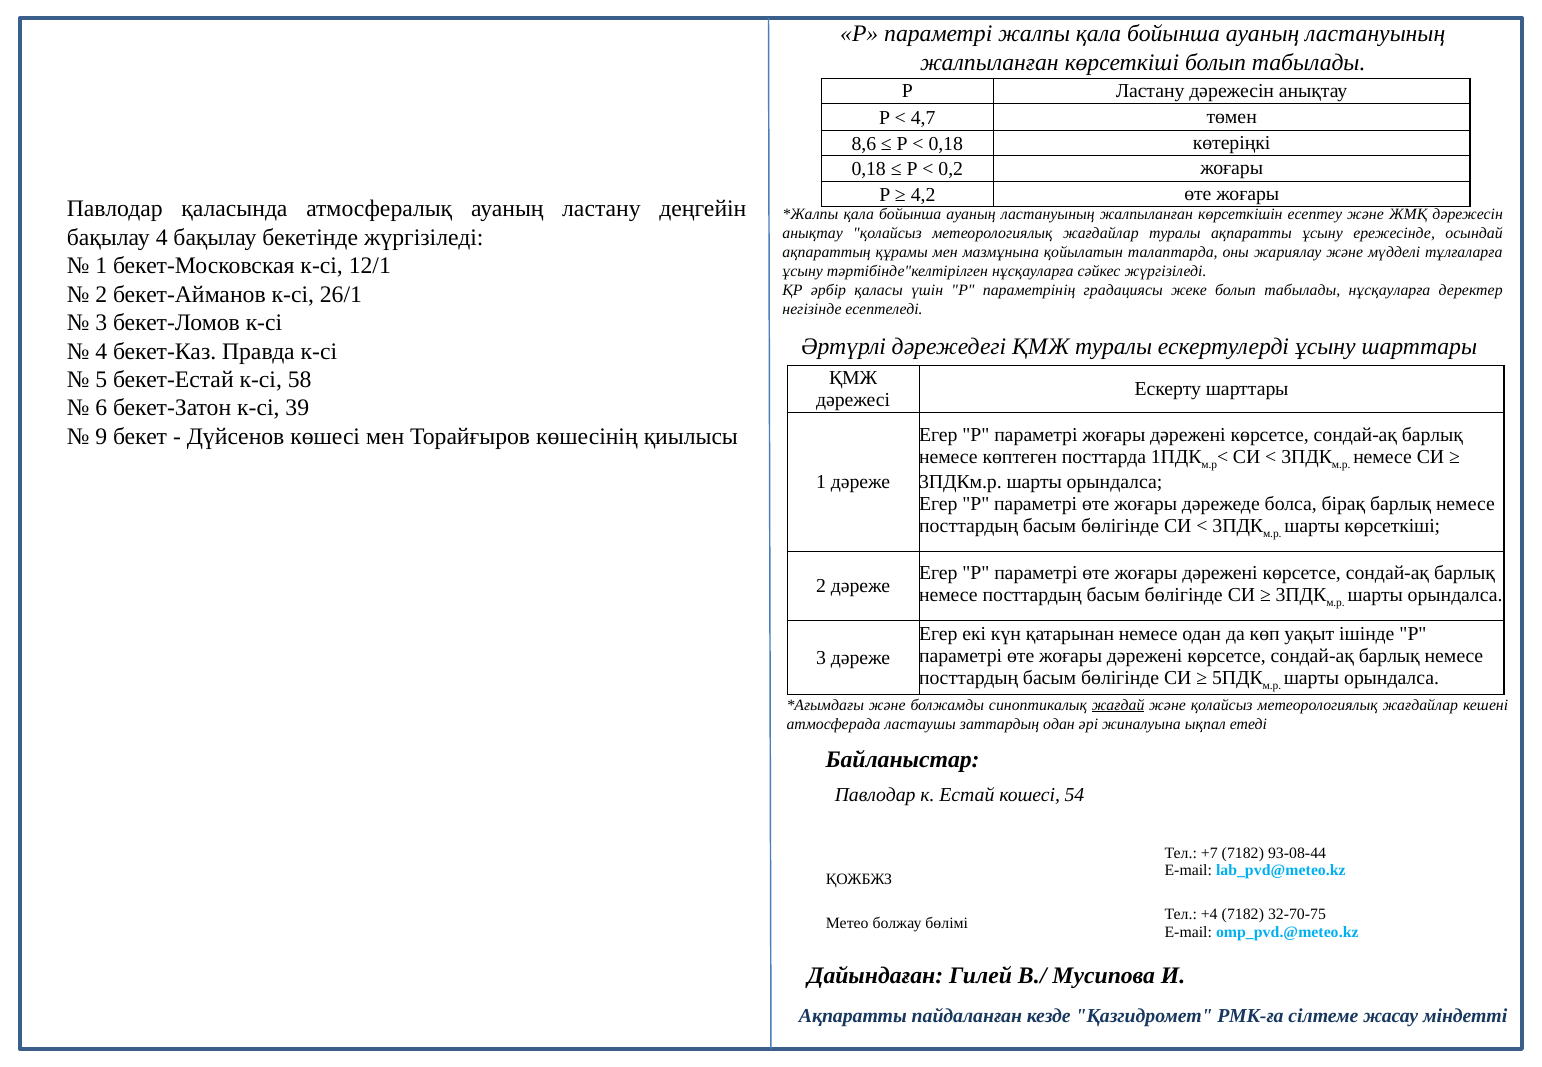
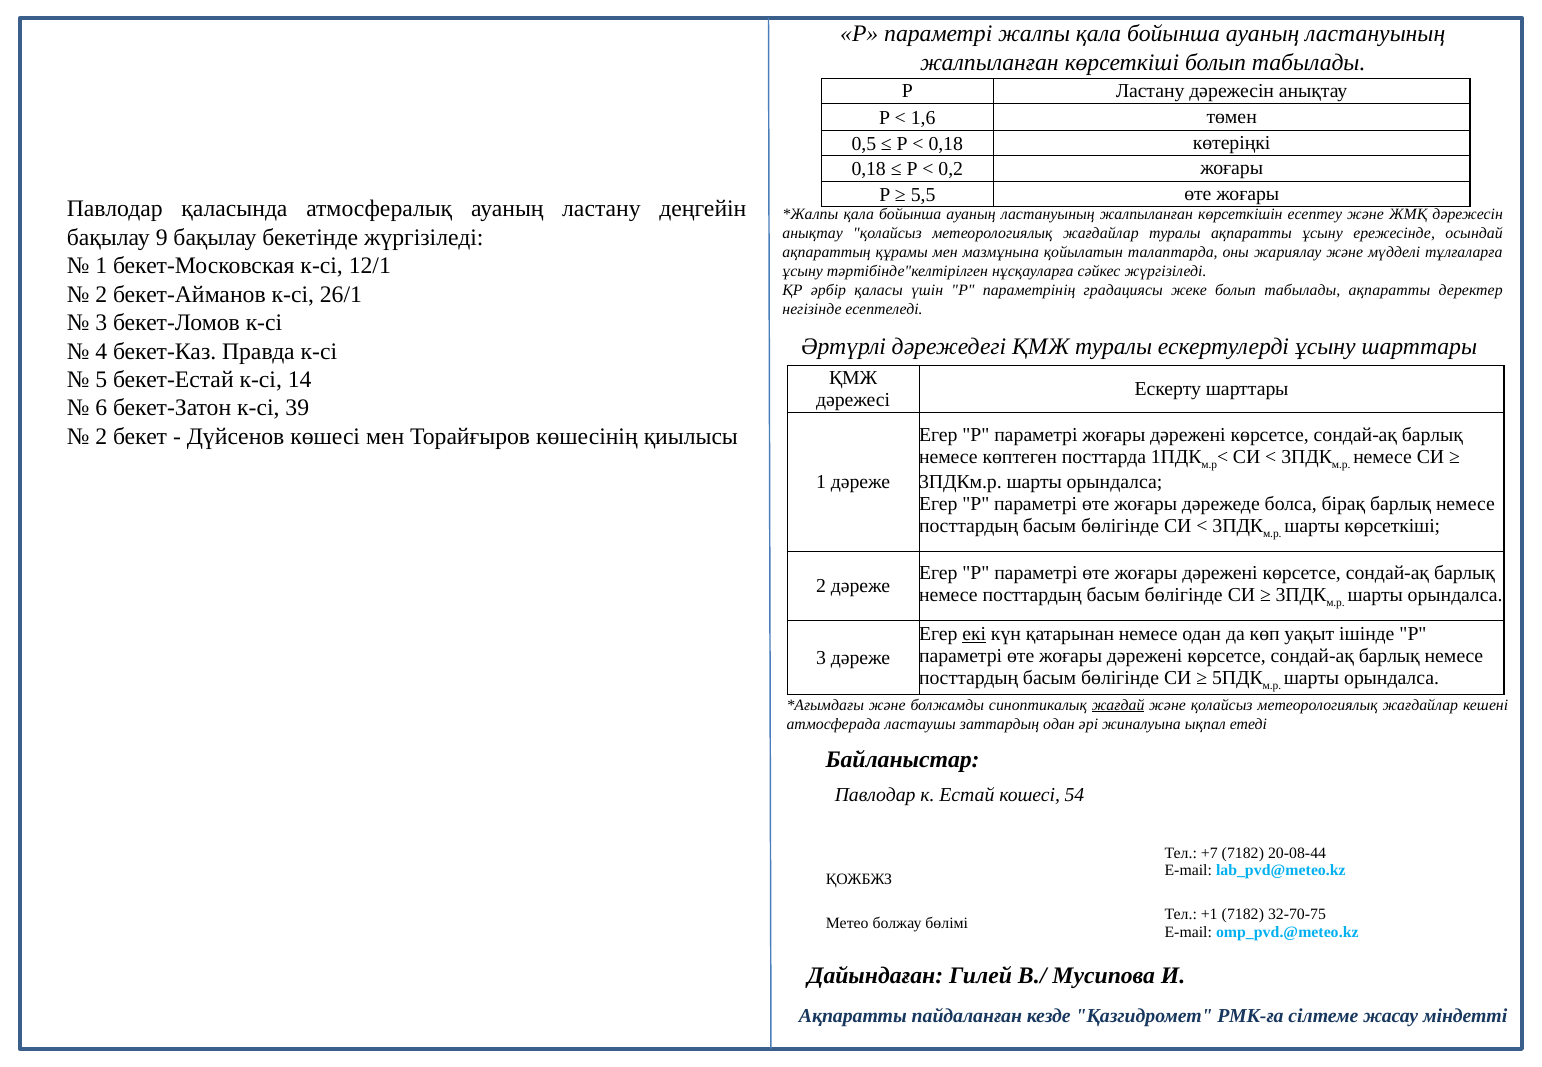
4,7: 4,7 -> 1,6 (923, 118)
8,6: 8,6 -> 0,5 (864, 144)
4,2: 4,2 -> 5,5 (923, 195)
бақылау 4: 4 -> 9 (162, 238)
табылады нұсқауларға: нұсқауларға -> ақпаратты (1389, 290)
58: 58 -> 14 (300, 380)
9: 9 -> 2 (101, 437)
екі underline: none -> present (974, 634)
93-08-44: 93-08-44 -> 20-08-44 (1297, 853)
+4: +4 -> +1 (1209, 915)
